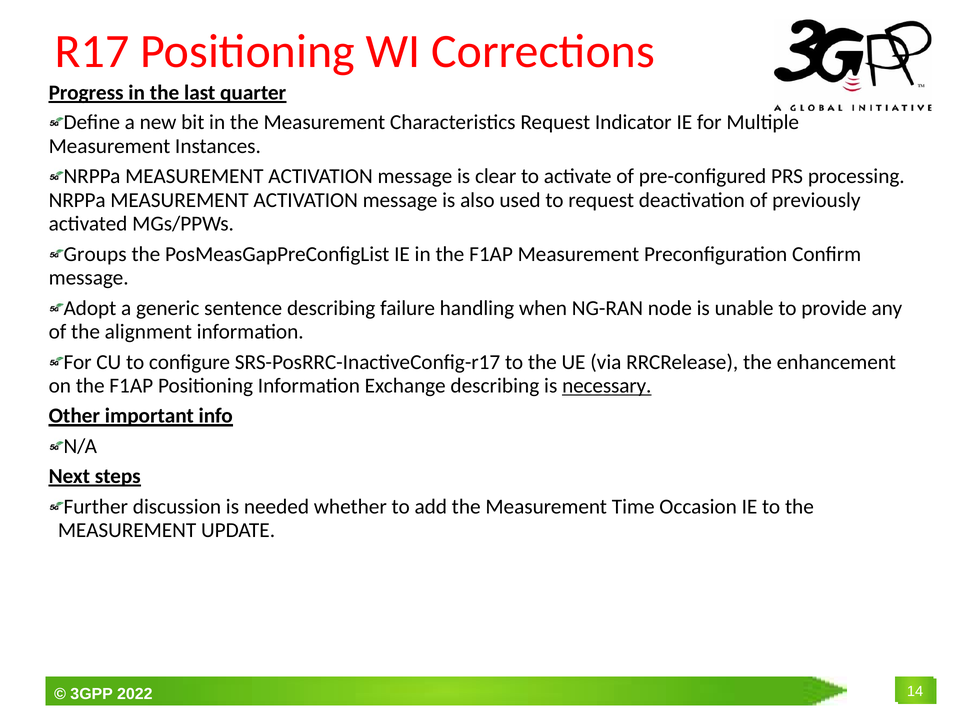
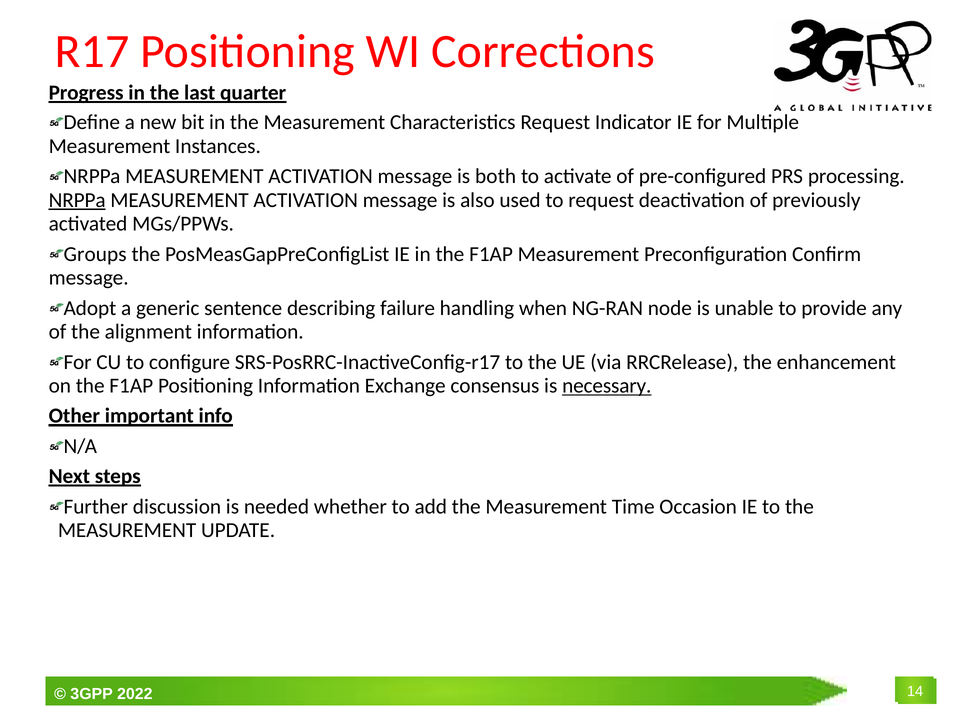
clear: clear -> both (496, 176)
NRPPa underline: none -> present (77, 200)
Exchange describing: describing -> consensus (495, 386)
